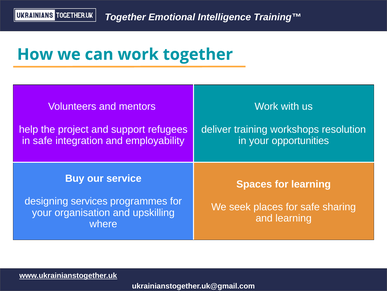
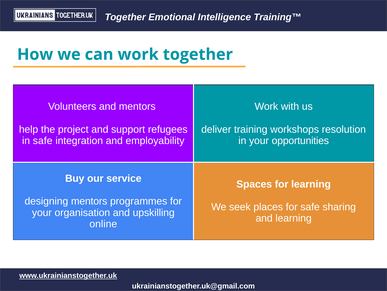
designing services: services -> mentors (89, 201)
where: where -> online (103, 223)
